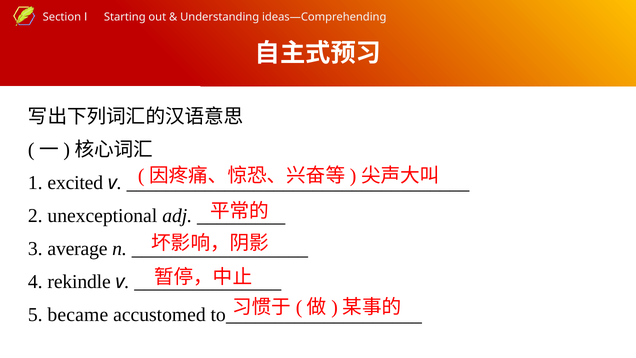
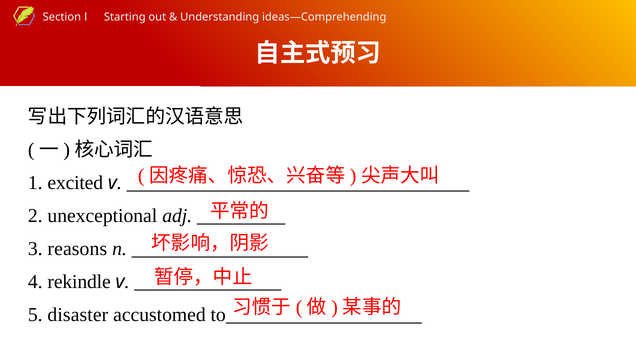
average: average -> reasons (77, 248)
became: became -> disaster (78, 314)
